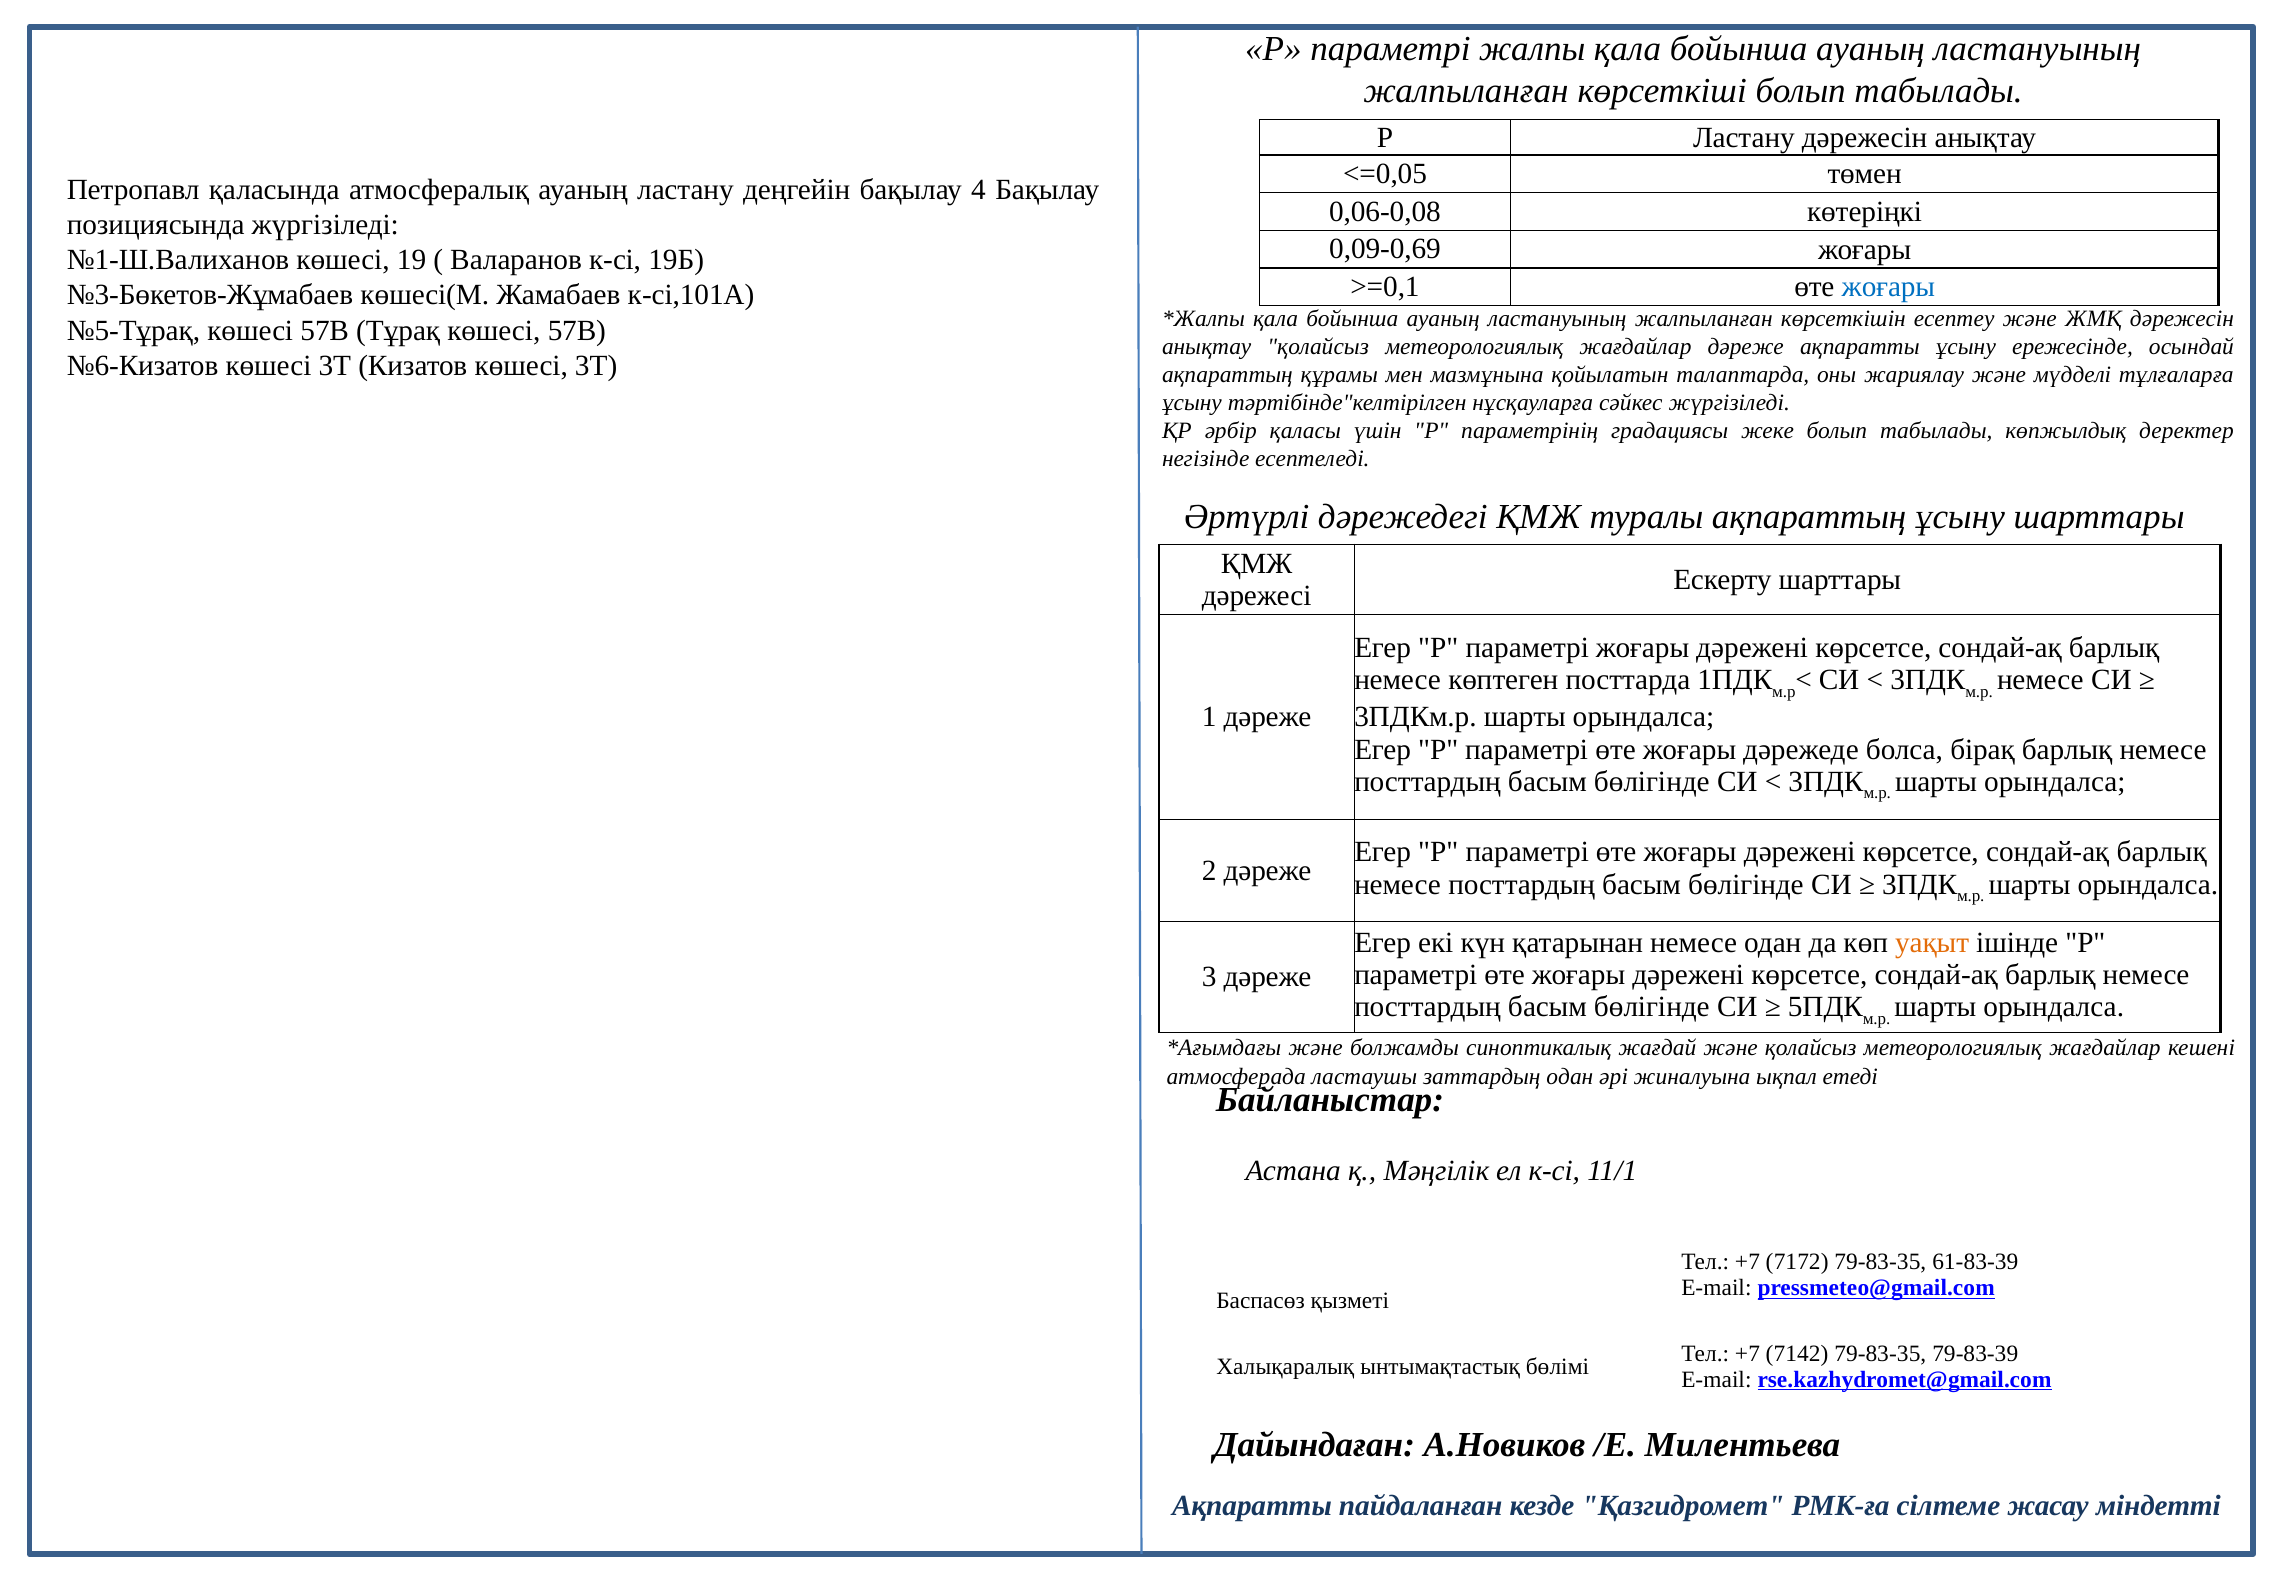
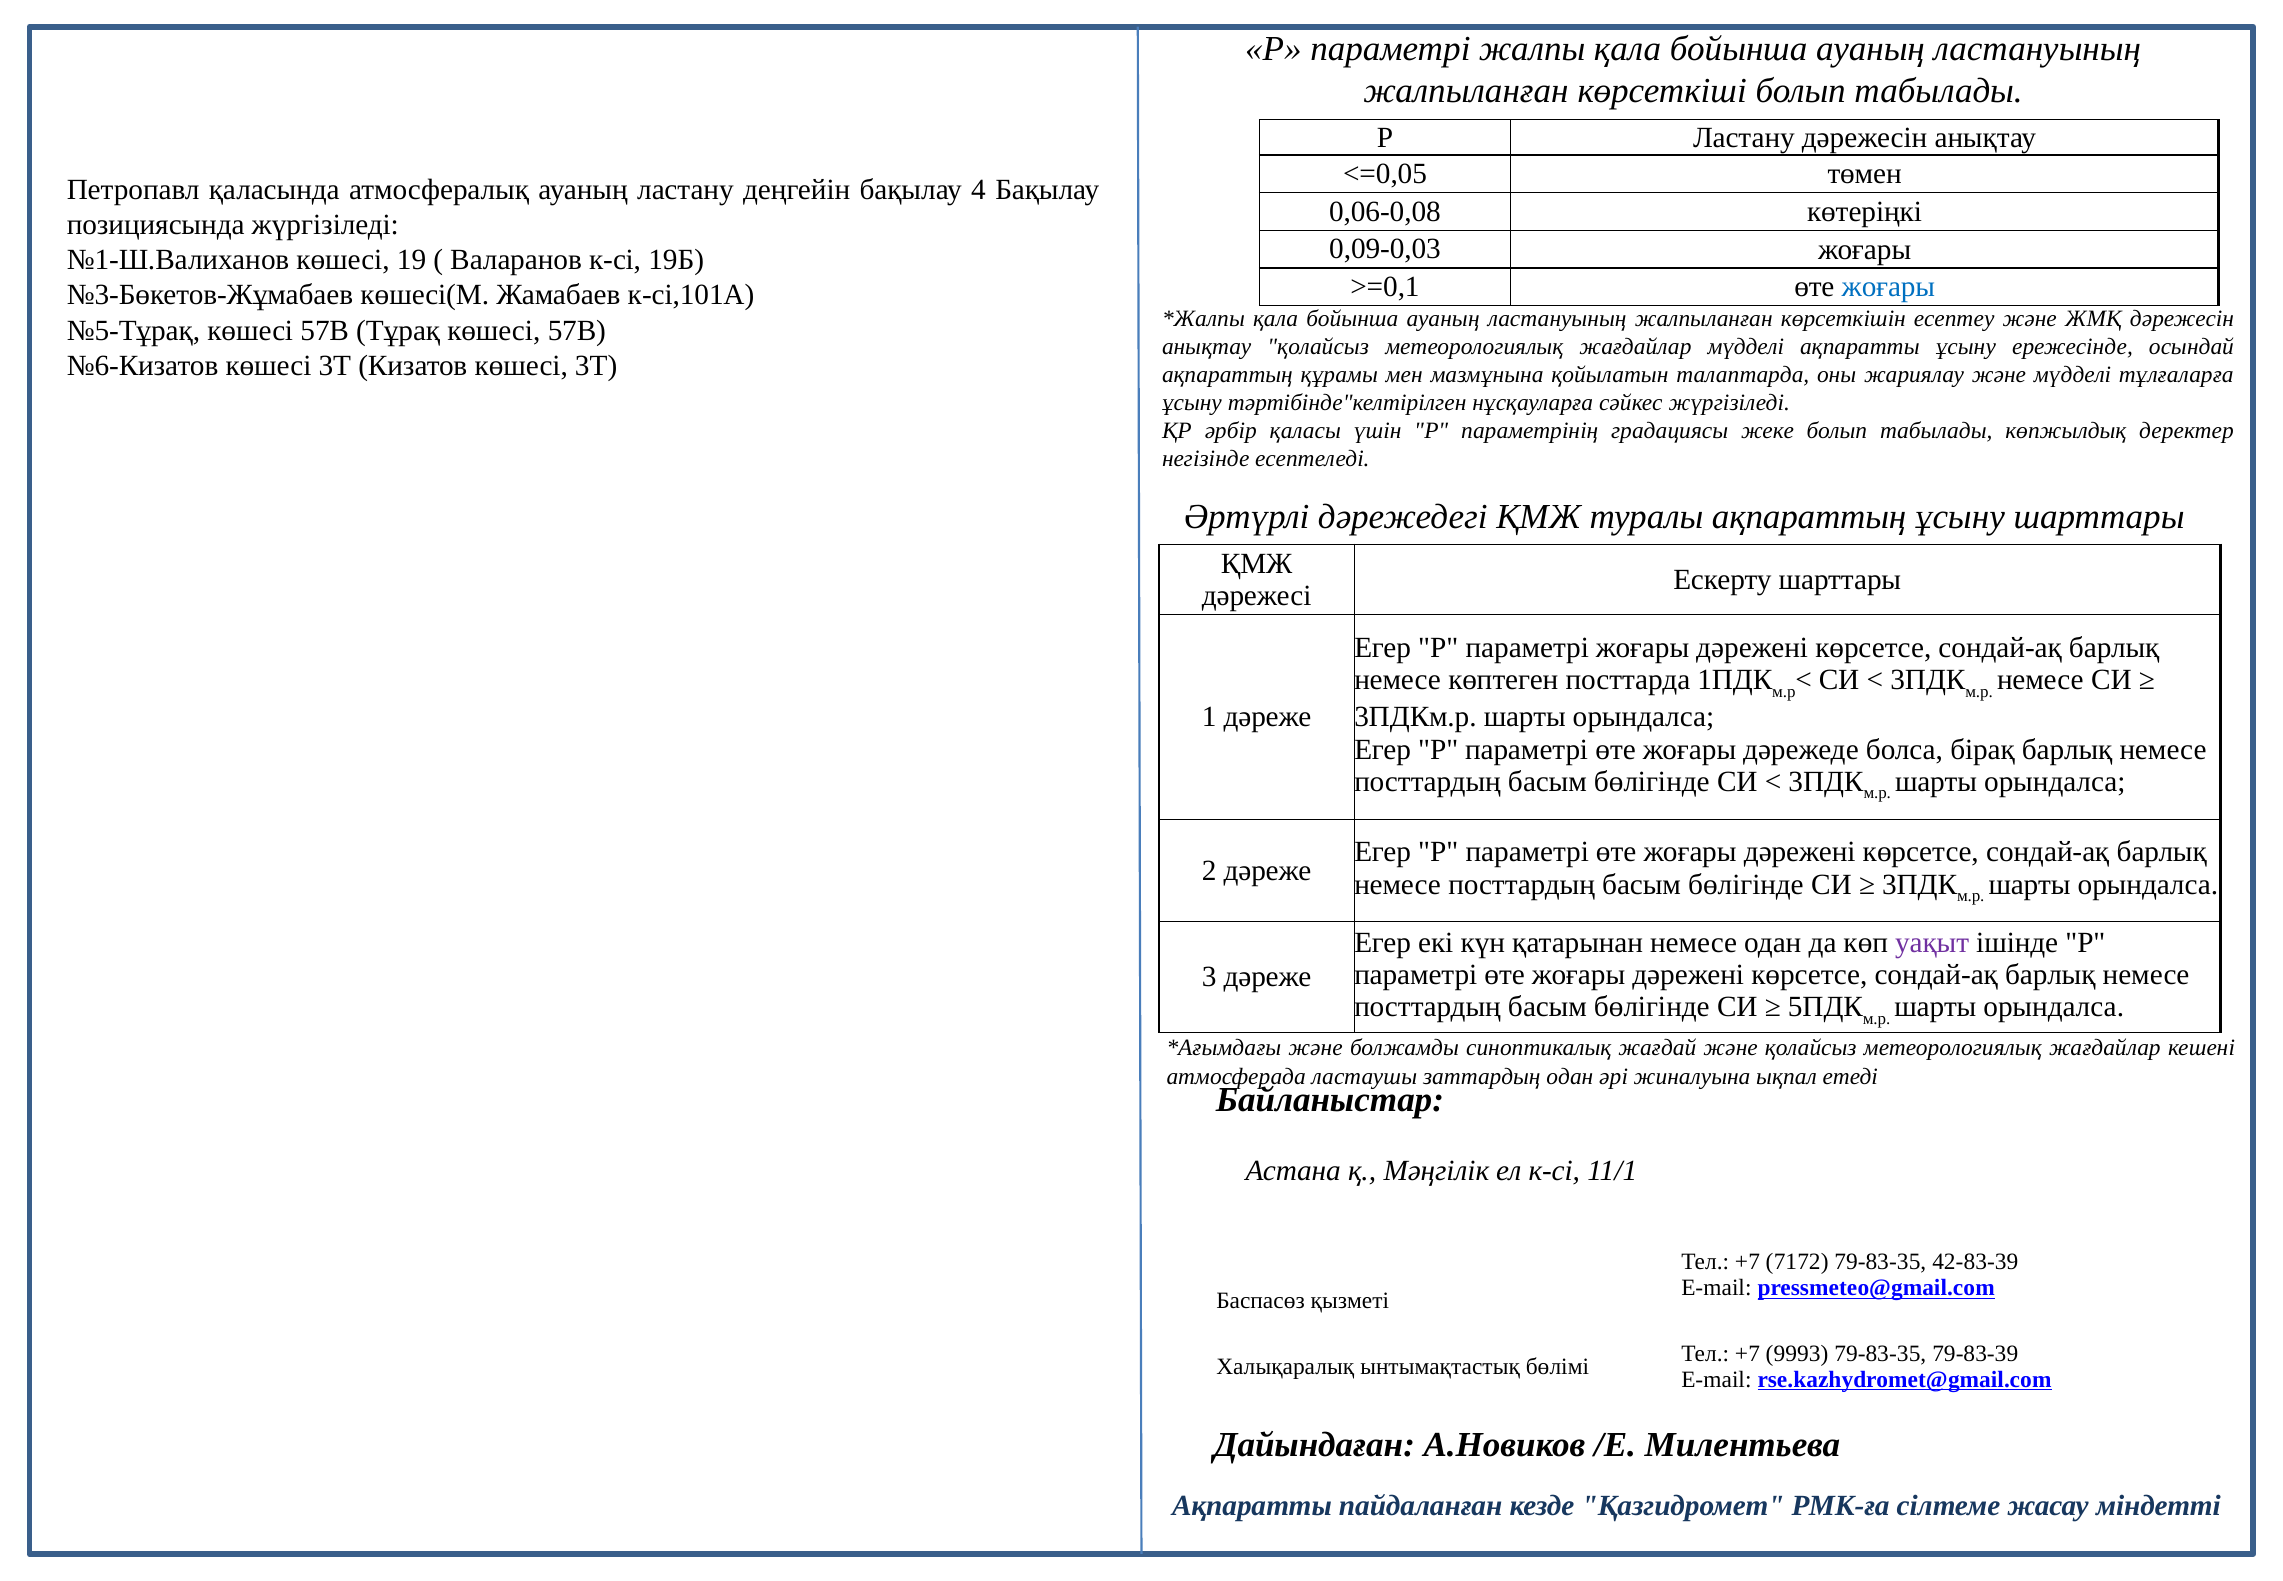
0,09-0,69: 0,09-0,69 -> 0,09-0,03 (1385, 249)
жағдайлар дәреже: дәреже -> мүдделі (1746, 347)
уақыт colour: orange -> purple (1932, 942)
61-83-39: 61-83-39 -> 42-83-39 (1975, 1262)
7142: 7142 -> 9993 (1797, 1353)
